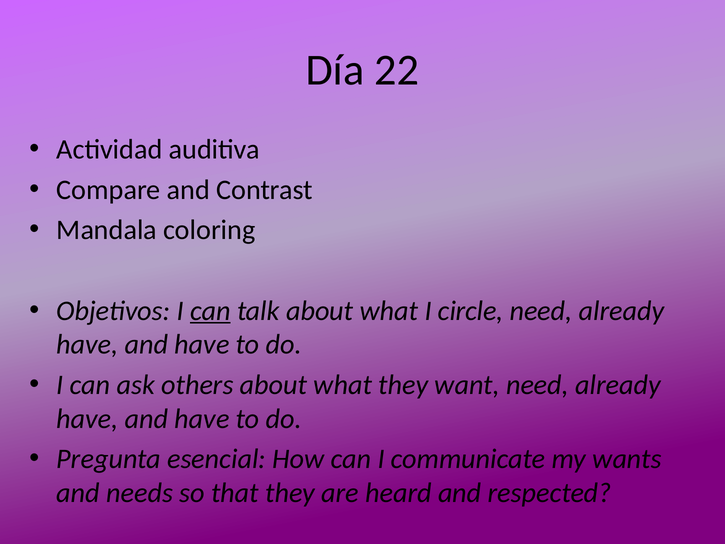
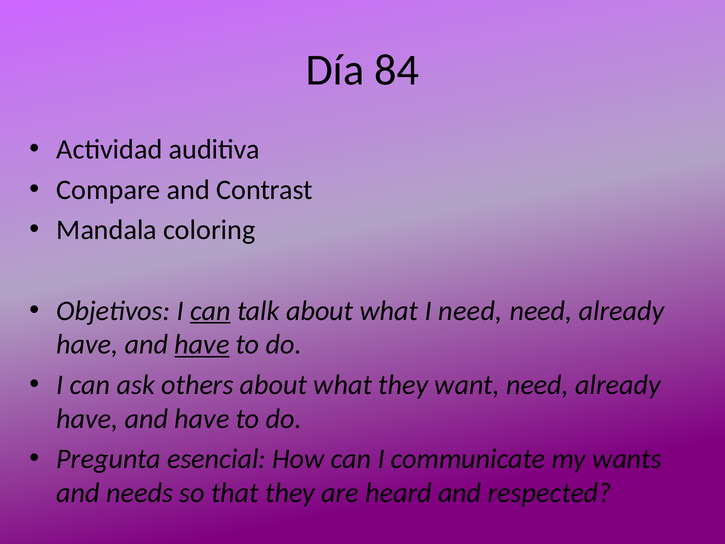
22: 22 -> 84 (397, 70)
I circle: circle -> need (470, 311)
have underline: none -> present (202, 344)
